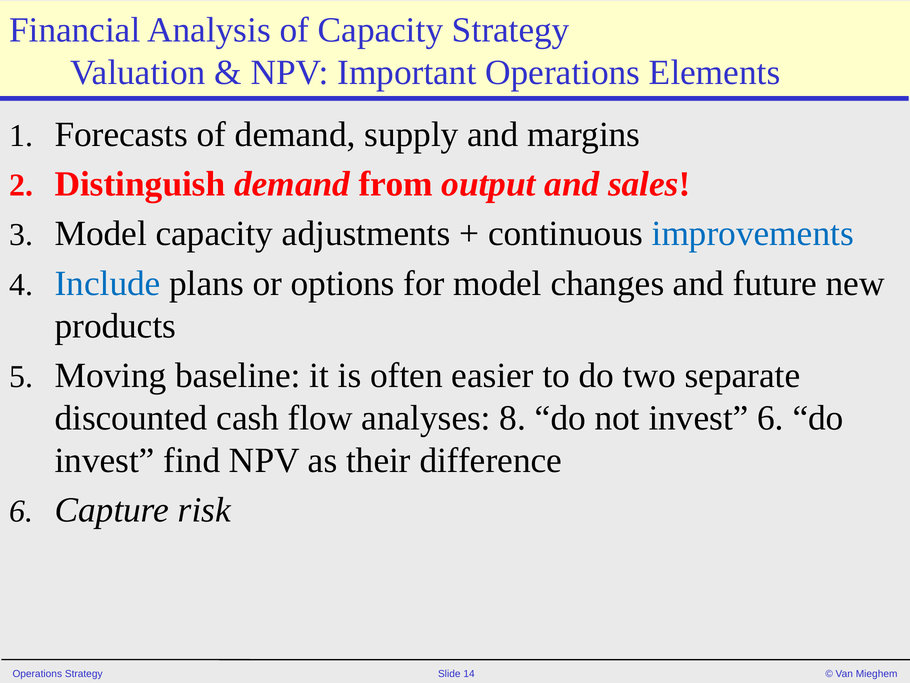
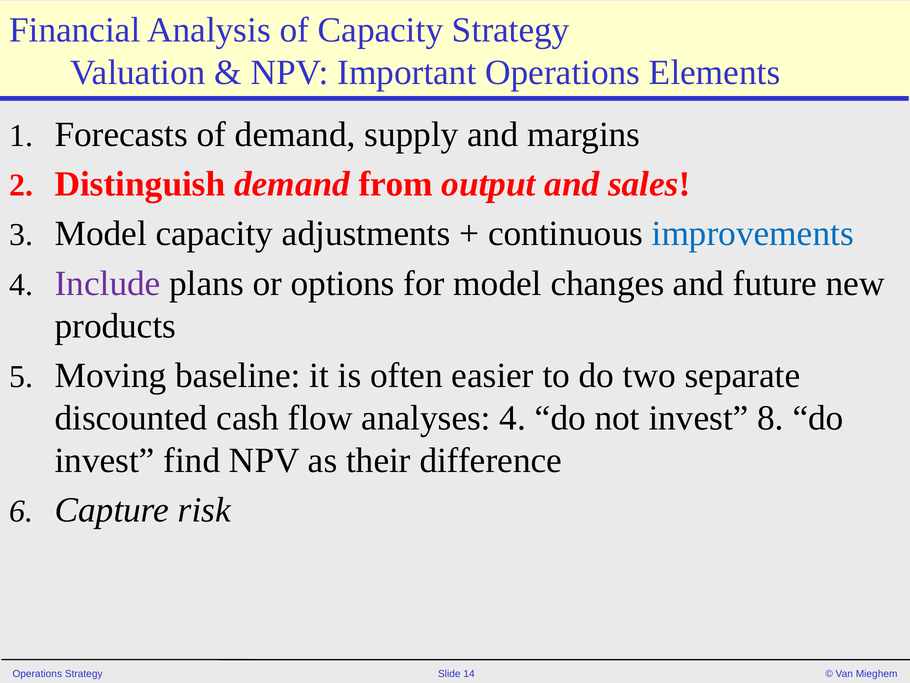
Include colour: blue -> purple (108, 283)
analyses 8: 8 -> 4 (513, 418)
invest 6: 6 -> 8 (771, 418)
